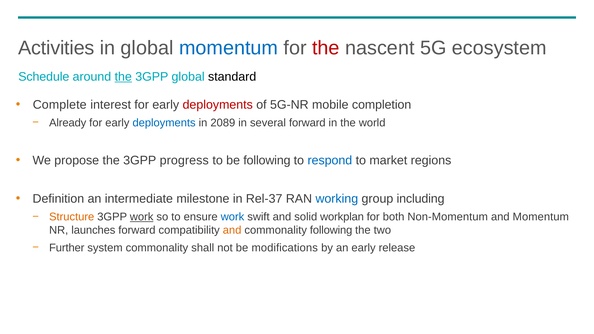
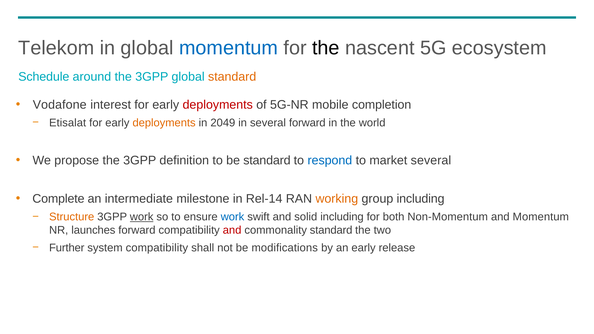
Activities: Activities -> Telekom (56, 48)
the colour: red -> black (326, 48)
the underline: present -> none (123, 77)
standard colour: black -> orange (232, 77)
Complete: Complete -> Vodafone (60, 105)
Already: Already -> Etisalat (68, 123)
deployments colour: blue -> orange (164, 123)
2089: 2089 -> 2049 (223, 123)
progress: progress -> definition (184, 161)
be following: following -> standard (267, 161)
market regions: regions -> several (431, 161)
Definition: Definition -> Complete (58, 199)
Rel-37: Rel-37 -> Rel-14 (264, 199)
working colour: blue -> orange (337, 199)
solid workplan: workplan -> including (342, 217)
and colour: orange -> red (232, 230)
commonality following: following -> standard (331, 230)
system commonality: commonality -> compatibility (157, 248)
